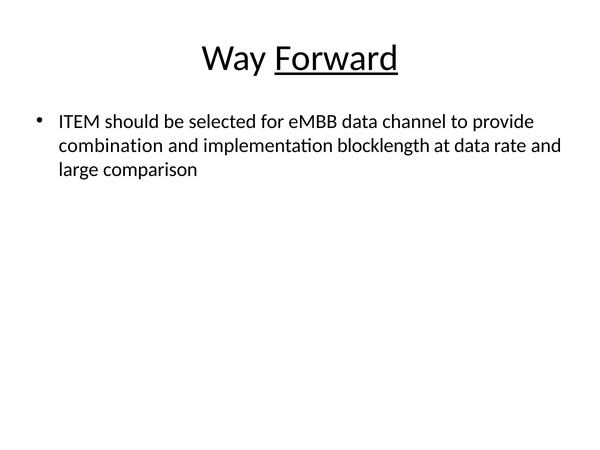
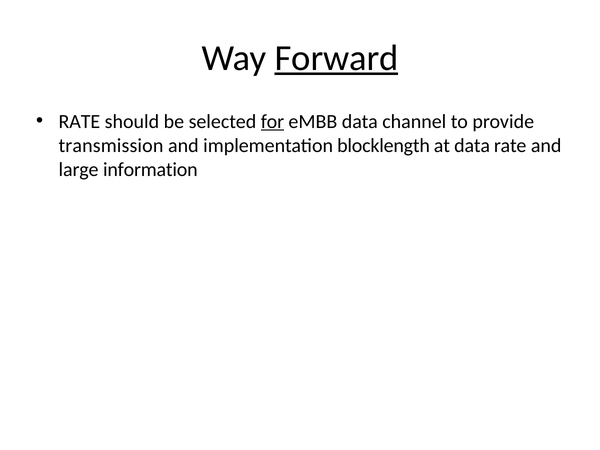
ITEM: ITEM -> RATE (79, 121)
for underline: none -> present (272, 121)
combination: combination -> transmission (111, 145)
comparison: comparison -> information (150, 169)
